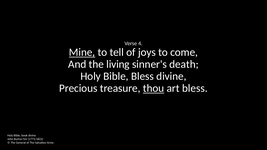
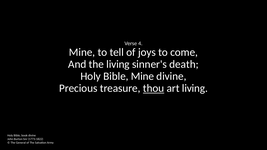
Mine underline: present -> none (82, 52)
Bible Bless: Bless -> Mine (143, 76)
art bless: bless -> living (195, 88)
